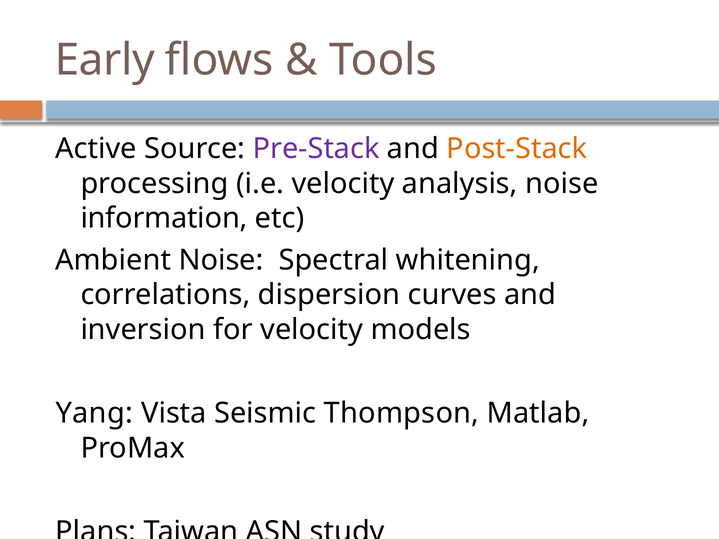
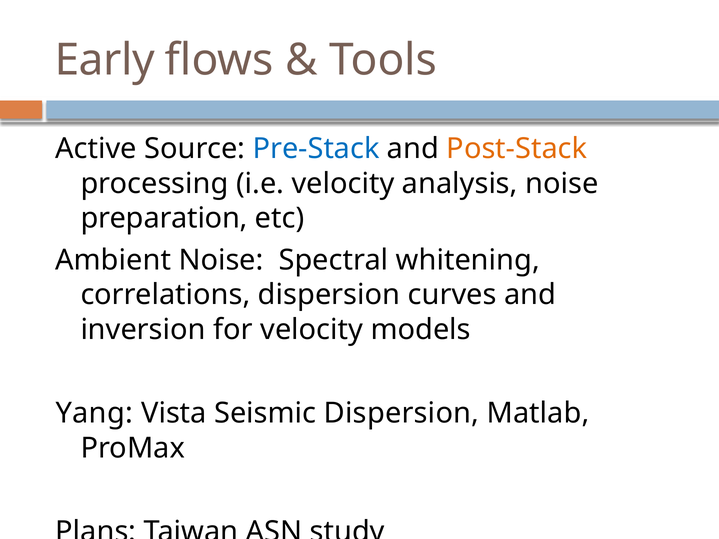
Pre-Stack colour: purple -> blue (316, 149)
information: information -> preparation (164, 218)
Seismic Thompson: Thompson -> Dispersion (402, 413)
